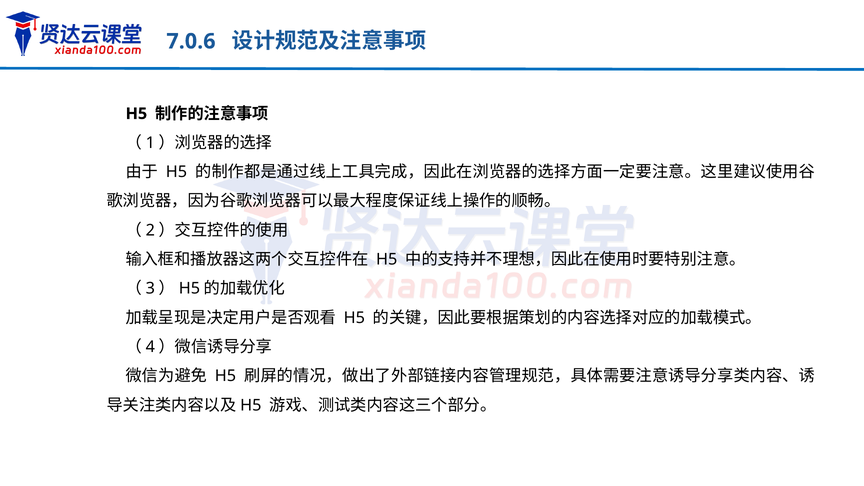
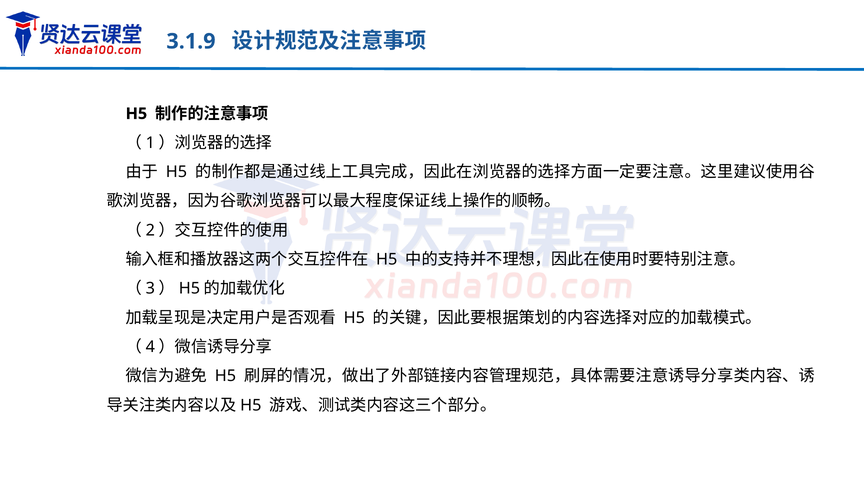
7.0.6: 7.0.6 -> 3.1.9 (191, 41)
